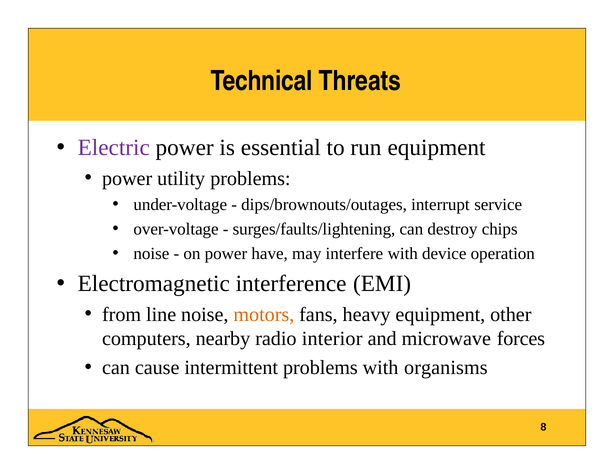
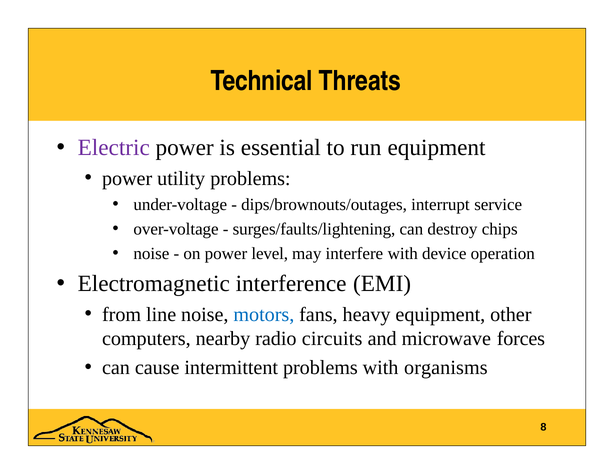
have: have -> level (270, 254)
motors colour: orange -> blue (264, 315)
interior: interior -> circuits (332, 339)
